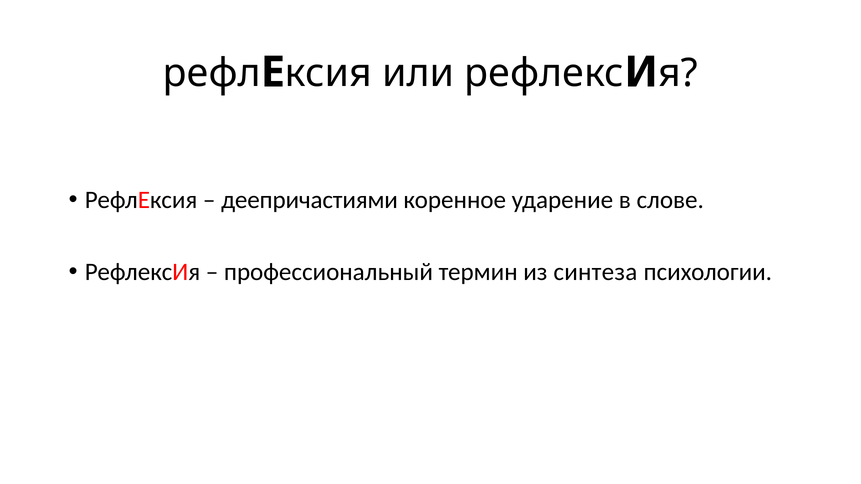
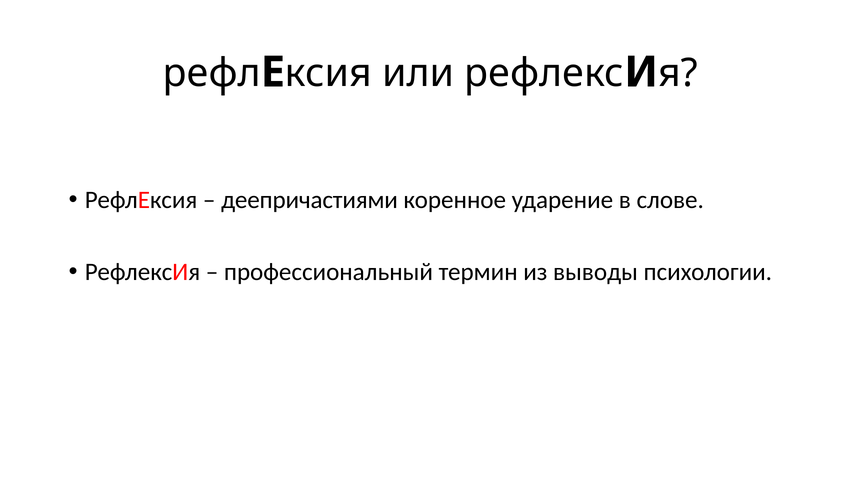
синтеза: синтеза -> выводы (595, 272)
